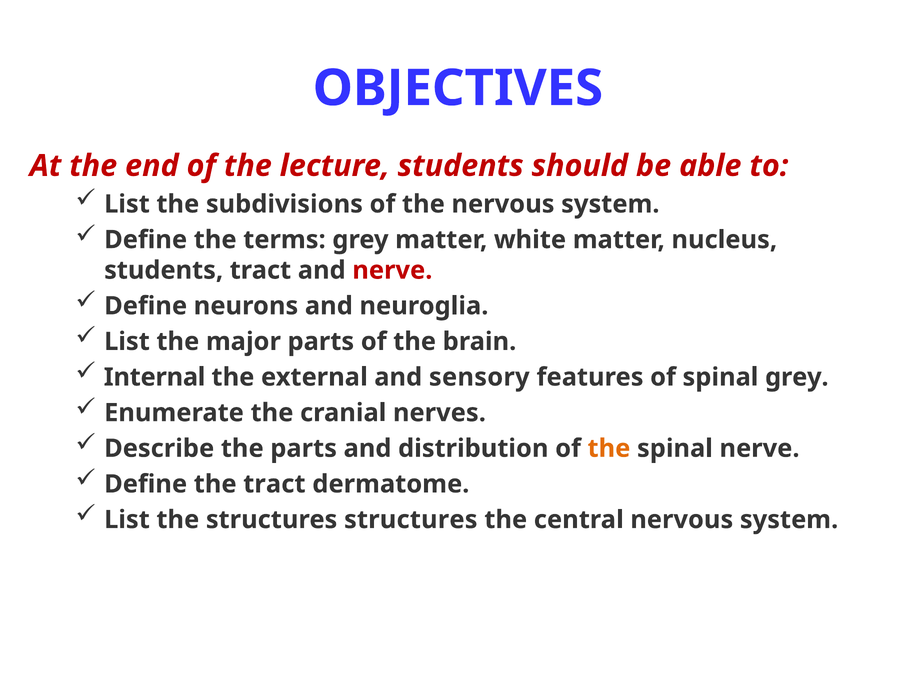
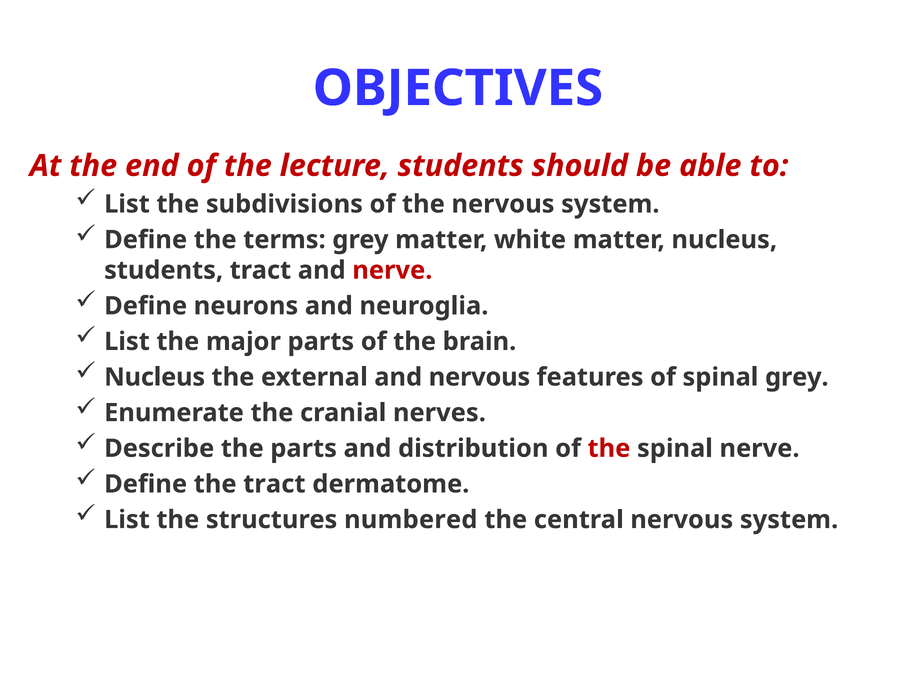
Internal: Internal -> Nucleus (155, 377)
and sensory: sensory -> nervous (479, 377)
the colour: orange -> red (609, 448)
structures structures: structures -> numbered (411, 520)
